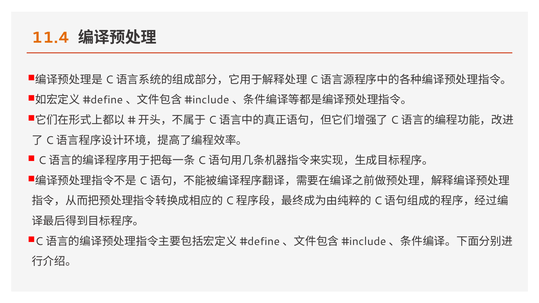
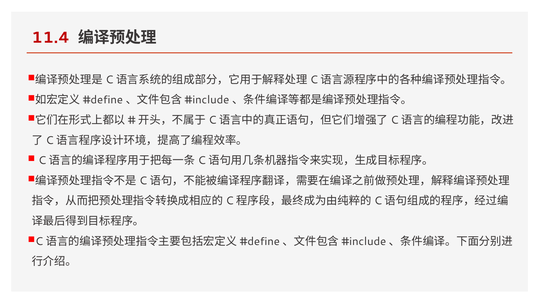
11.4 colour: orange -> red (51, 38)
